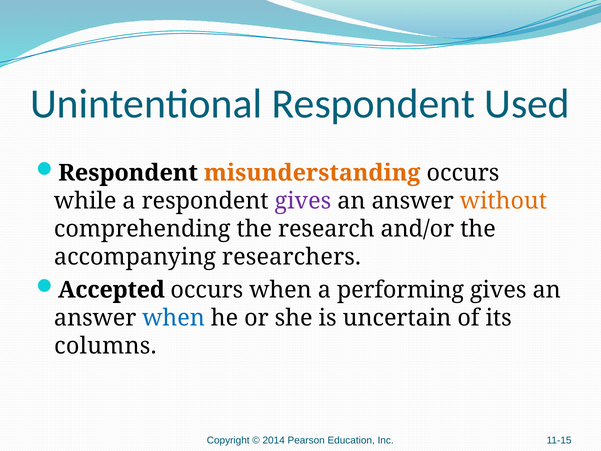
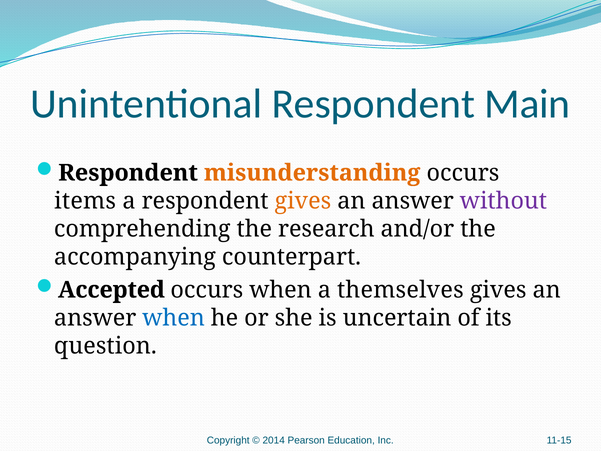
Used: Used -> Main (527, 104)
while: while -> items (85, 201)
gives colour: purple -> orange (303, 201)
without colour: orange -> purple (503, 201)
researchers: researchers -> counterpart (292, 257)
performing: performing -> themselves (400, 290)
columns: columns -> question (105, 346)
